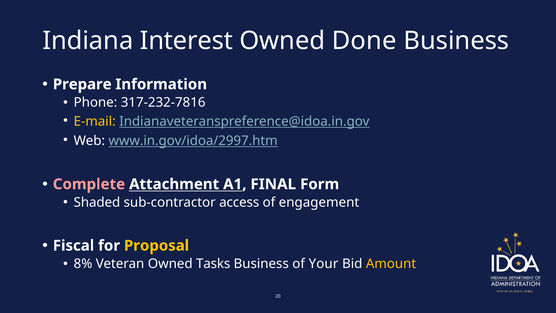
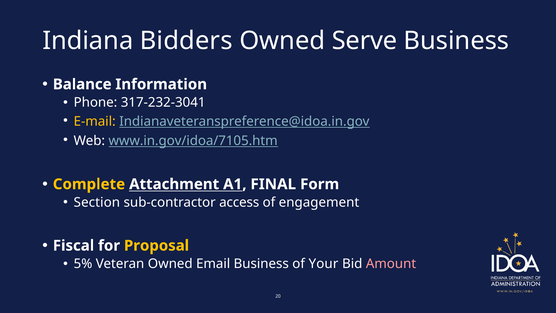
Interest: Interest -> Bidders (186, 41)
Done: Done -> Serve (364, 41)
Prepare: Prepare -> Balance (82, 84)
317-232-7816: 317-232-7816 -> 317-232-3041 (163, 102)
www.in.gov/idoa/2997.htm: www.in.gov/idoa/2997.htm -> www.in.gov/idoa/7105.htm (193, 141)
Complete colour: pink -> yellow (89, 184)
Shaded: Shaded -> Section (97, 202)
8%: 8% -> 5% (83, 264)
Tasks: Tasks -> Email (213, 264)
Amount colour: yellow -> pink (391, 264)
